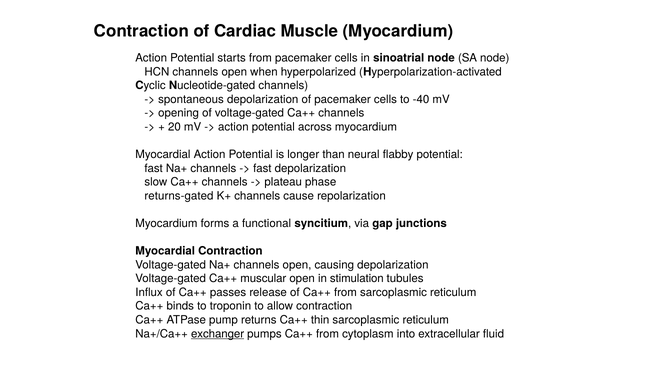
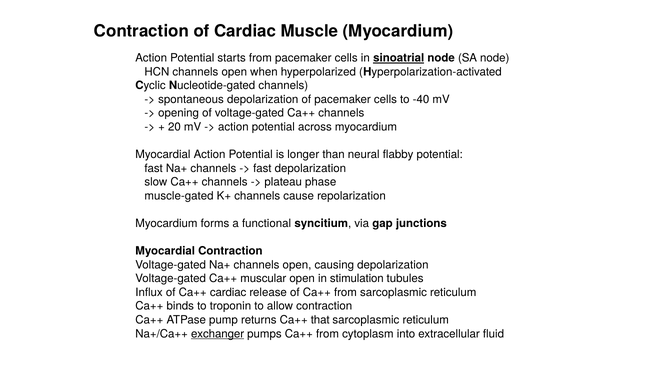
sinoatrial underline: none -> present (399, 58)
returns-gated: returns-gated -> muscle-gated (179, 196)
Ca++ passes: passes -> cardiac (228, 292)
thin: thin -> that (320, 320)
